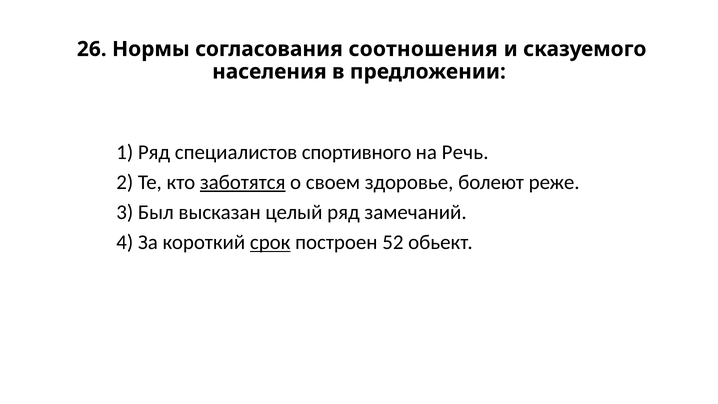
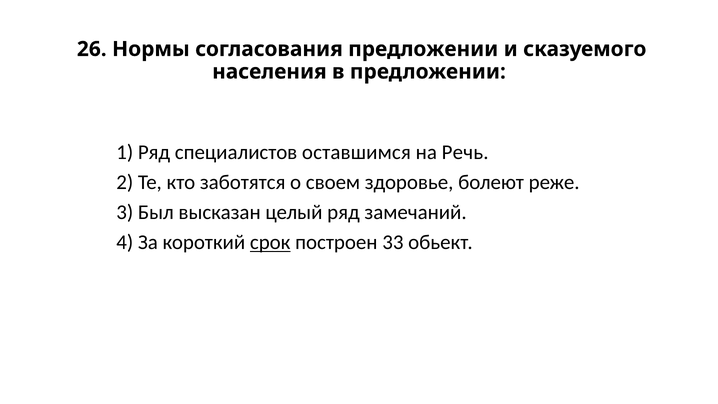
согласования соотношения: соотношения -> предложении (423, 49)
спортивного: спортивного -> оставшимся (356, 152)
заботятся underline: present -> none (243, 182)
52: 52 -> 33 (393, 242)
